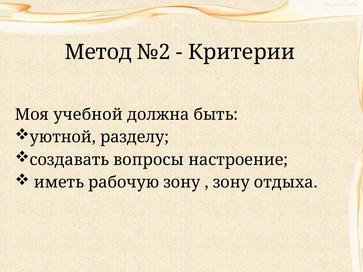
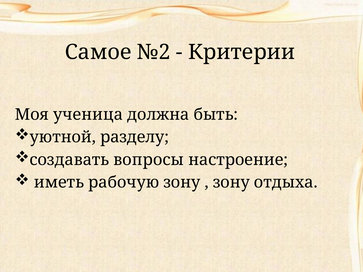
Метод: Метод -> Самое (98, 52)
учебной: учебной -> ученица (88, 115)
